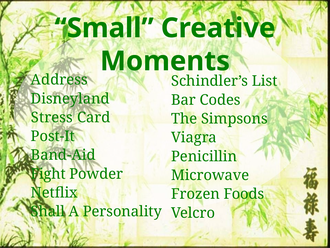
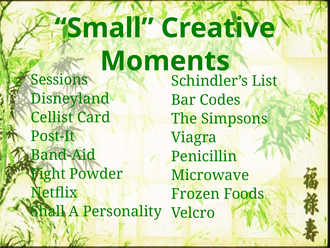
Address: Address -> Sessions (59, 80)
Stress: Stress -> Cellist (52, 117)
